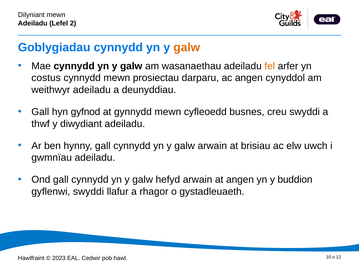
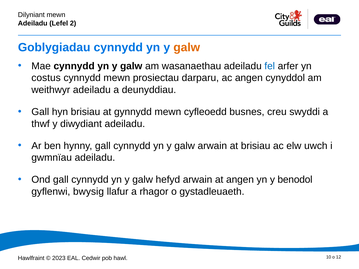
fel colour: orange -> blue (270, 66)
hyn gyfnod: gyfnod -> brisiau (86, 112)
buddion: buddion -> benodol (295, 180)
gyflenwi swyddi: swyddi -> bwysig (89, 192)
